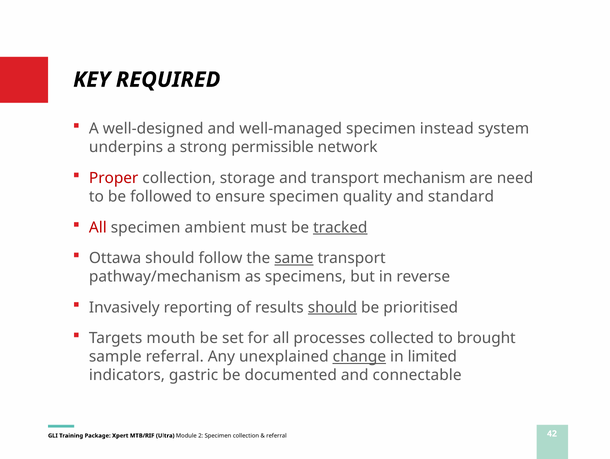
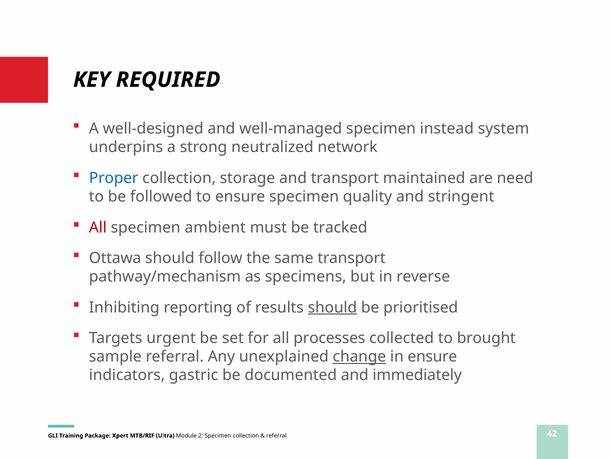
permissible: permissible -> neutralized (272, 147)
Proper colour: red -> blue (114, 178)
mechanism: mechanism -> maintained (424, 178)
standard: standard -> stringent (461, 197)
tracked underline: present -> none (340, 227)
same underline: present -> none (294, 258)
Invasively: Invasively -> Inhibiting (124, 308)
mouth: mouth -> urgent (171, 338)
in limited: limited -> ensure (432, 357)
connectable: connectable -> immediately (417, 375)
